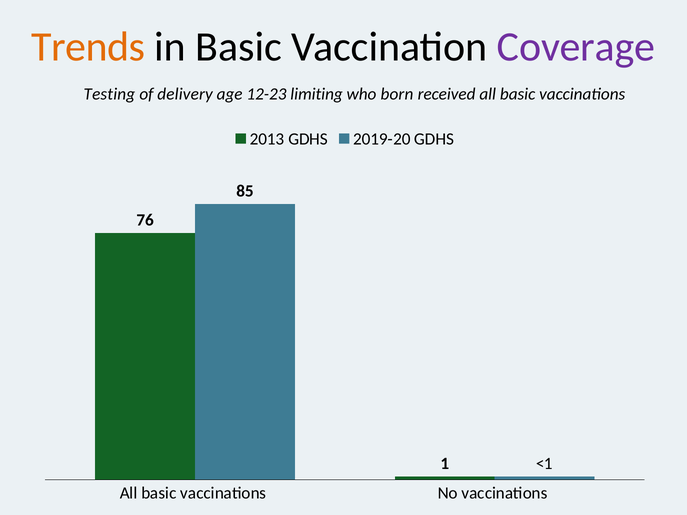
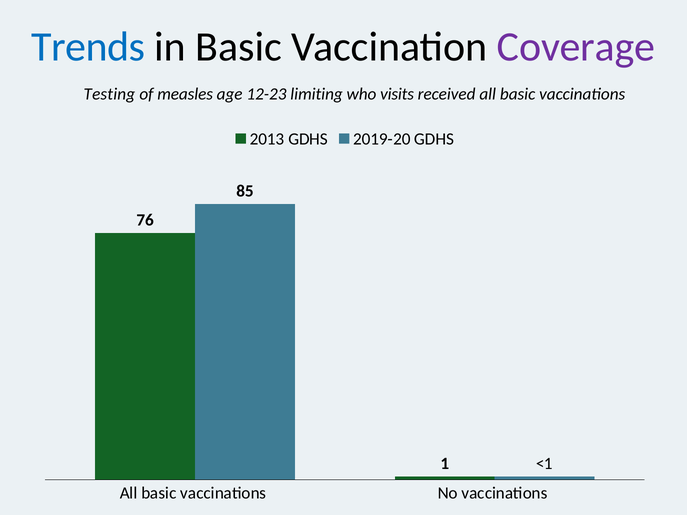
Trends colour: orange -> blue (88, 47)
delivery: delivery -> measles (185, 94)
born: born -> visits (397, 94)
